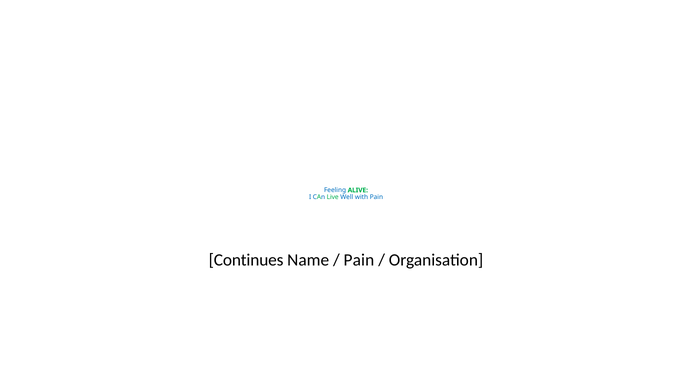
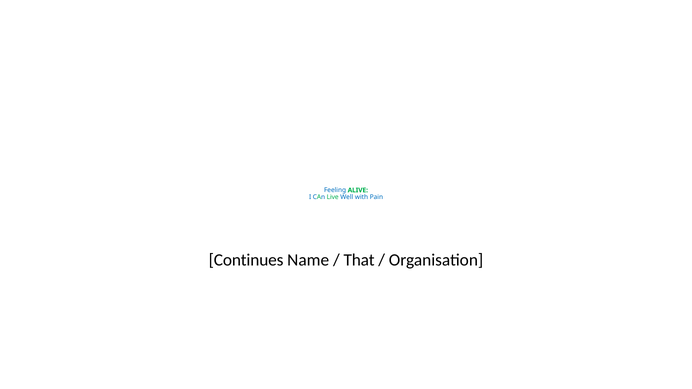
Pain: Pain -> That (359, 260)
